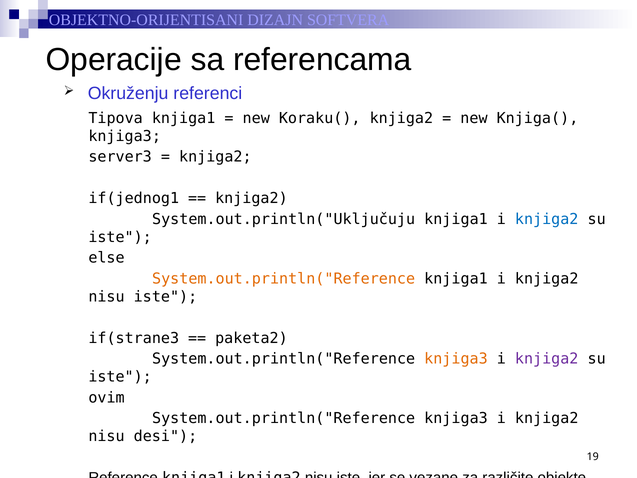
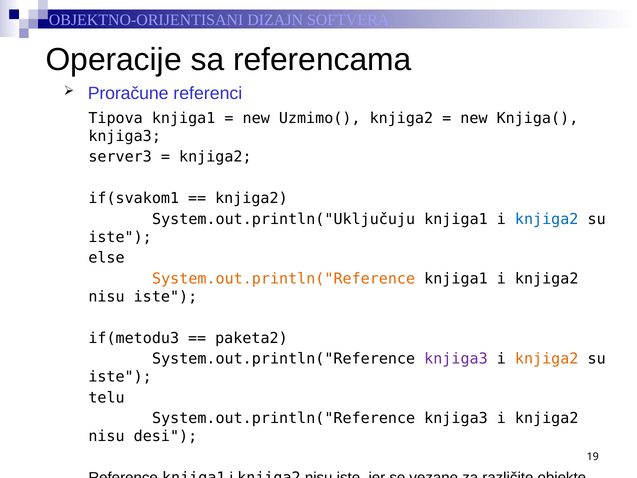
Okruženju: Okruženju -> Proračune (128, 93)
Koraku(: Koraku( -> Uzmimo( (320, 118)
if(jednog1: if(jednog1 -> if(svakom1 (134, 198)
if(strane3: if(strane3 -> if(metodu3 (134, 338)
knjiga3 colour: orange -> purple (456, 359)
knjiga2 colour: purple -> orange (547, 359)
ovim: ovim -> telu (107, 398)
